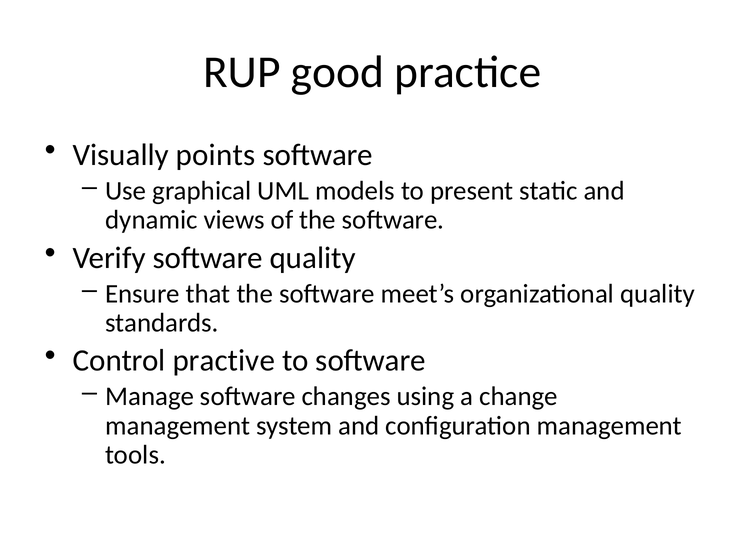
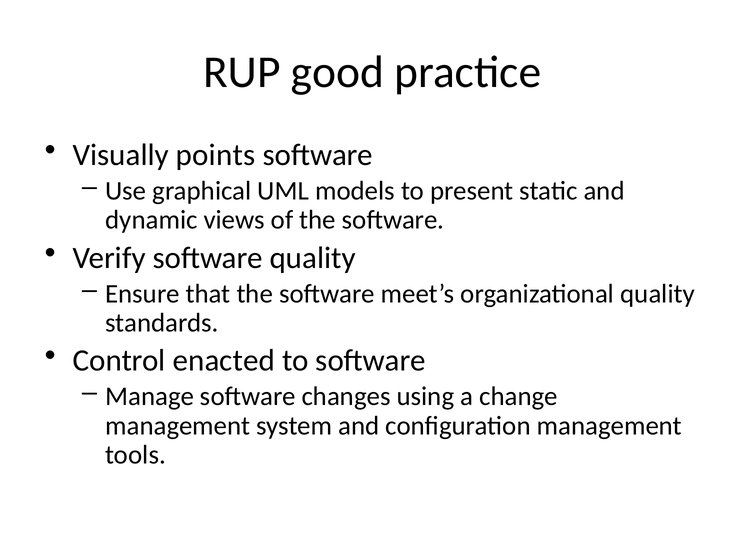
practive: practive -> enacted (224, 360)
